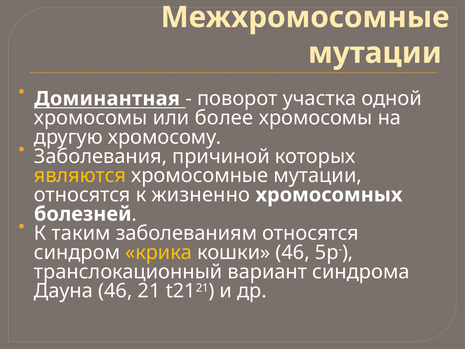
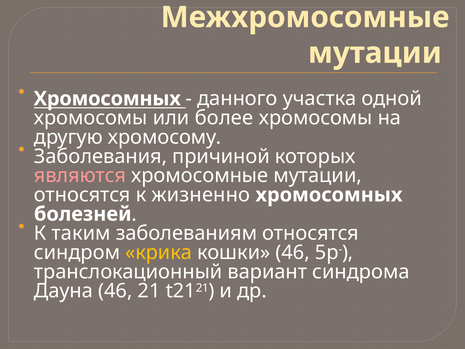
Доминантная: Доминантная -> Хромосомных (107, 99)
поворот: поворот -> данного (237, 99)
являются colour: yellow -> pink (80, 176)
